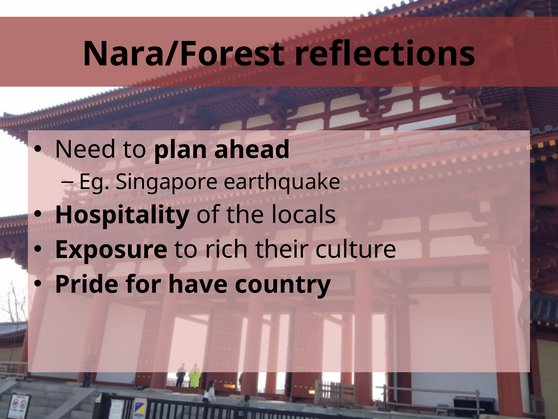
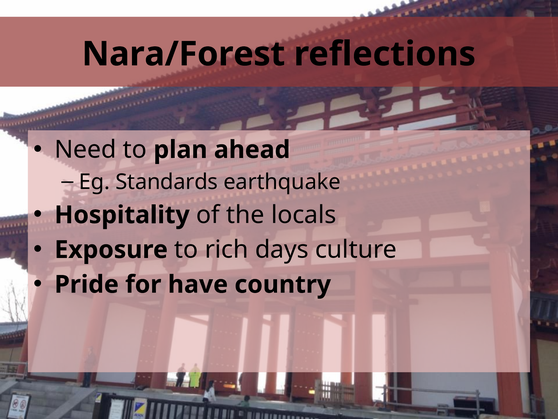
Singapore: Singapore -> Standards (167, 182)
their: their -> days (282, 249)
